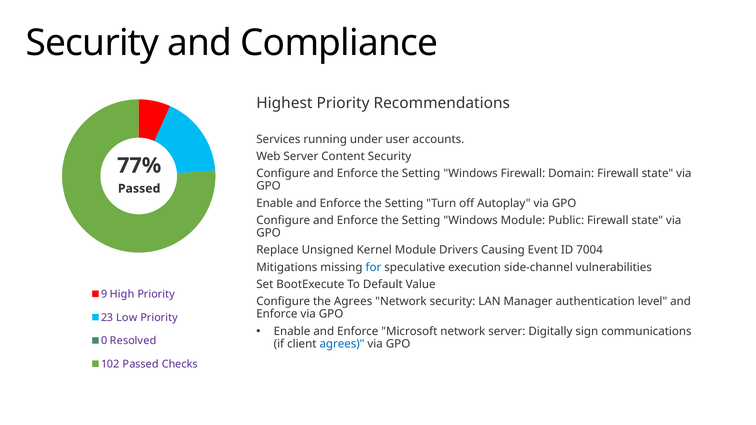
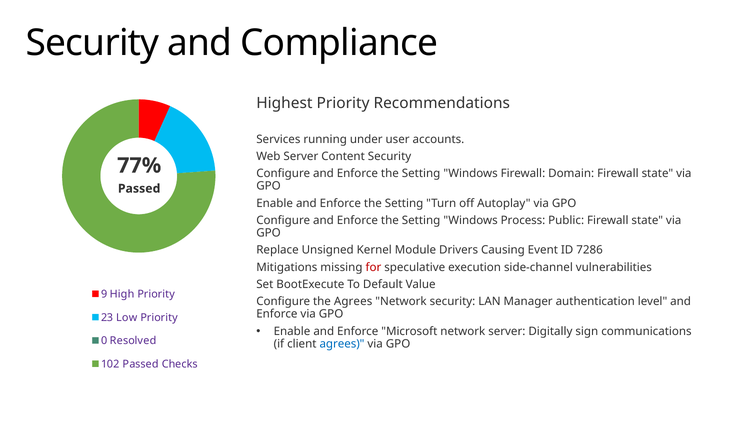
Windows Module: Module -> Process (523, 221)
7004: 7004 -> 7286 (590, 250)
for colour: blue -> red (373, 267)
